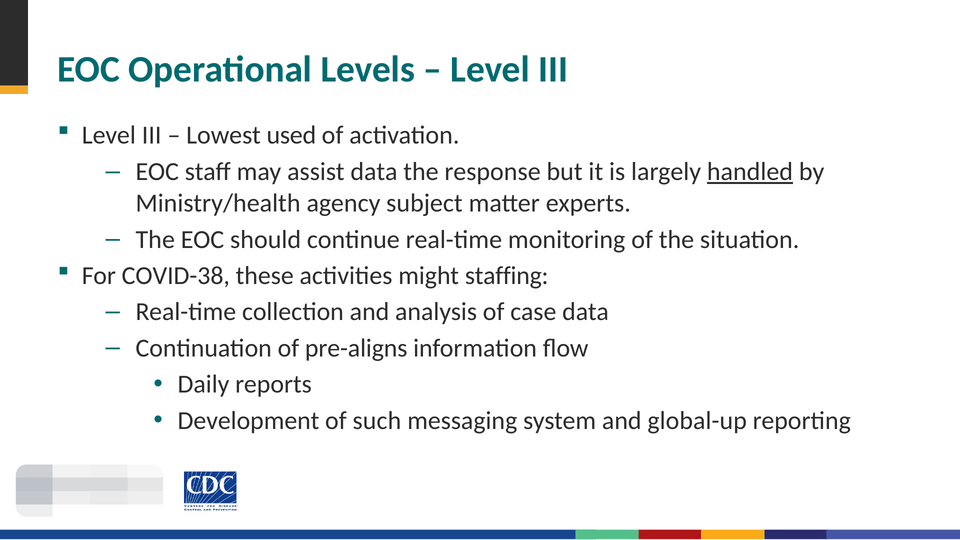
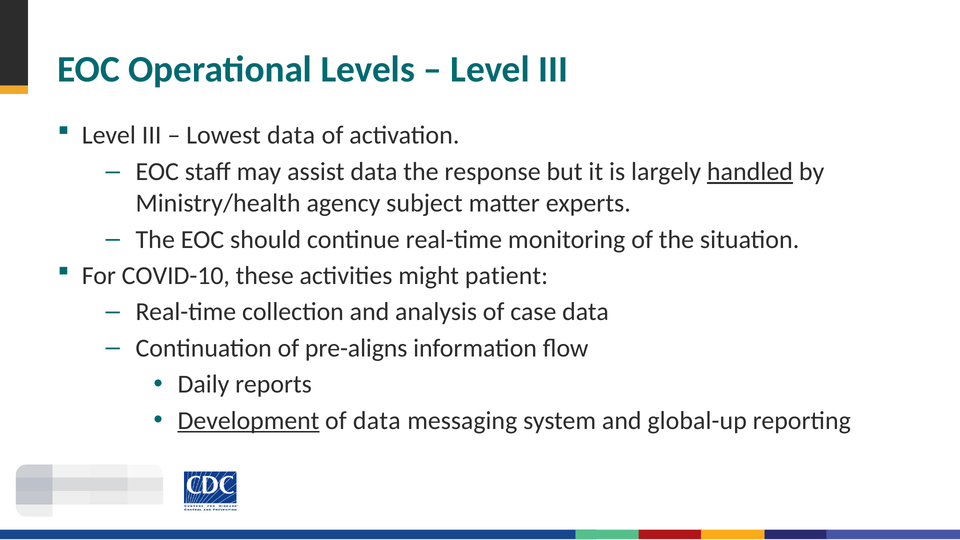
Lowest used: used -> data (291, 135)
COVID-38: COVID-38 -> COVID-10 (176, 276)
staffing: staffing -> patient (507, 276)
Development underline: none -> present (248, 421)
of such: such -> data (377, 421)
